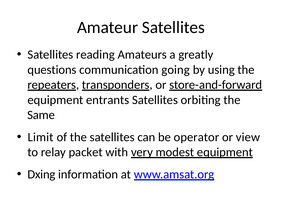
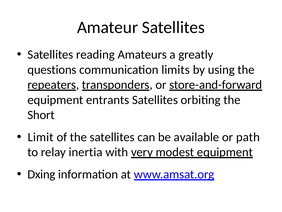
going: going -> limits (176, 70)
Same: Same -> Short (41, 115)
operator: operator -> available (196, 137)
view: view -> path (248, 137)
packet: packet -> inertia (86, 152)
